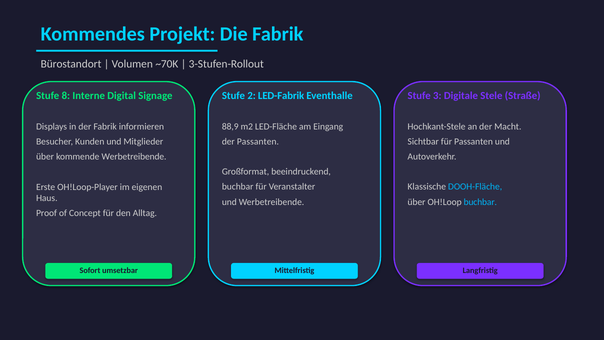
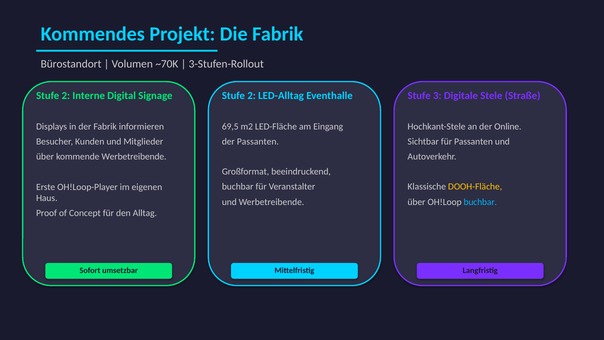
8: 8 -> 2 (66, 95)
LED-Fabrik: LED-Fabrik -> LED-Alltag (281, 95)
88,9: 88,9 -> 69,5 (230, 126)
Macht: Macht -> Online (508, 126)
DOOH-Fläche colour: light blue -> yellow (475, 187)
